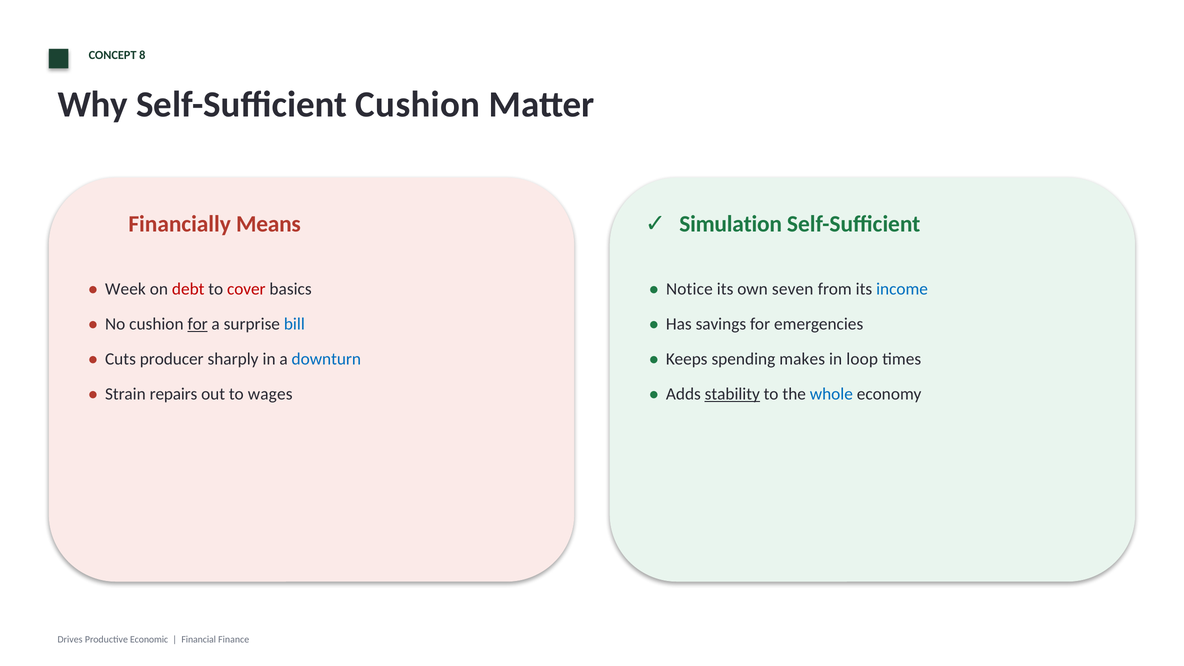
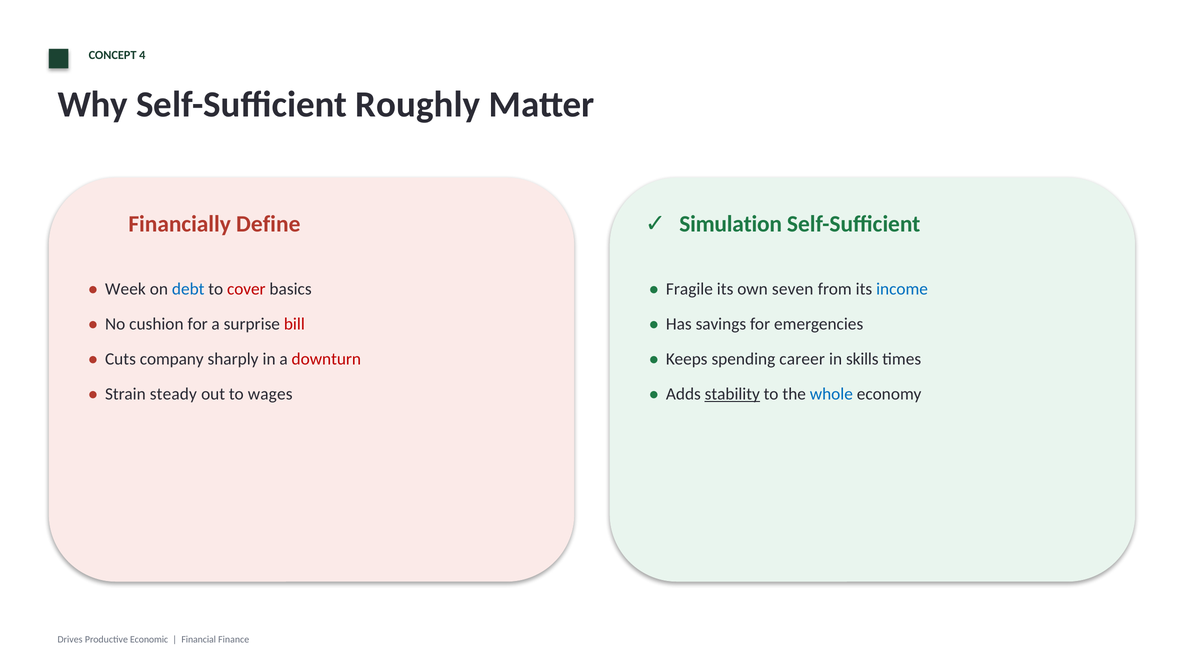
8: 8 -> 4 (142, 55)
Self-Sufficient Cushion: Cushion -> Roughly (418, 105)
Means: Means -> Define (268, 224)
debt colour: red -> blue (188, 289)
Notice: Notice -> Fragile (689, 289)
for underline: present -> none (198, 324)
bill colour: blue -> red (294, 324)
producer: producer -> company (172, 359)
downturn colour: blue -> red (326, 359)
makes: makes -> career (802, 359)
loop: loop -> skills (862, 359)
repairs: repairs -> steady (173, 394)
